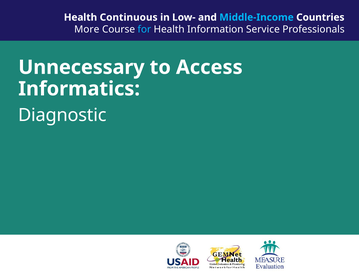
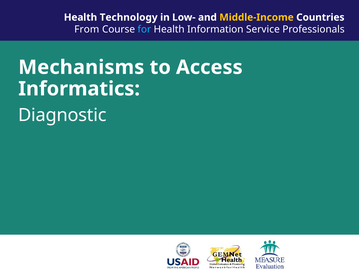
Continuous: Continuous -> Technology (129, 17)
Middle-Income colour: light blue -> yellow (257, 17)
More: More -> From (87, 29)
Unnecessary: Unnecessary -> Mechanisms (81, 67)
